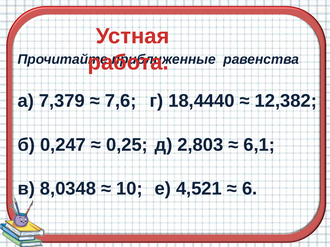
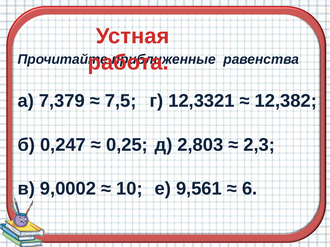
7,6: 7,6 -> 7,5 (121, 101)
18,4440: 18,4440 -> 12,3321 (201, 101)
6,1: 6,1 -> 2,3 (259, 145)
8,0348: 8,0348 -> 9,0002 (68, 189)
4,521: 4,521 -> 9,561 (199, 189)
